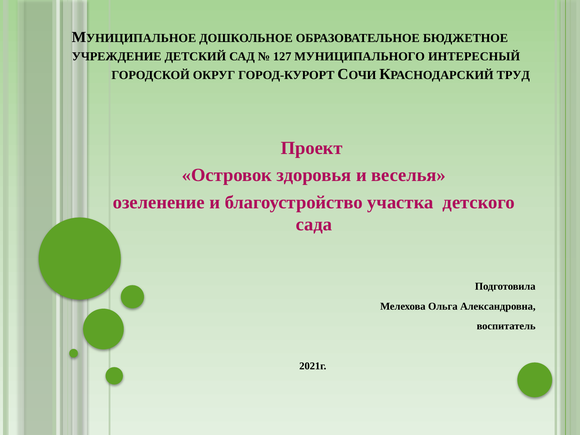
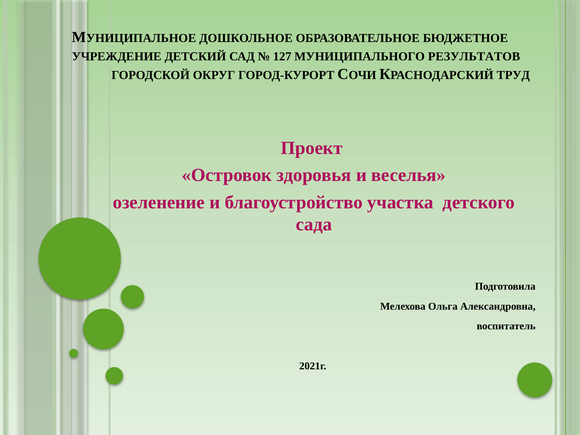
ИНТЕРЕСНЫЙ: ИНТЕРЕСНЫЙ -> РЕЗУЛЬТАТОВ (474, 57)
